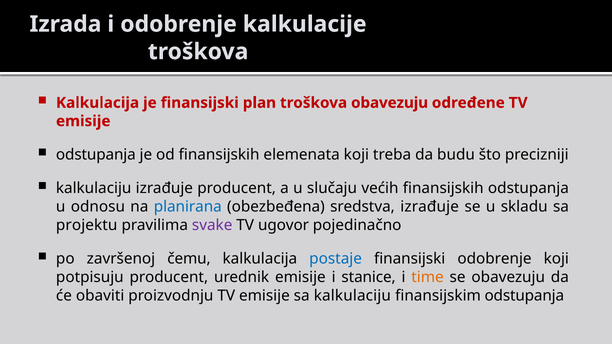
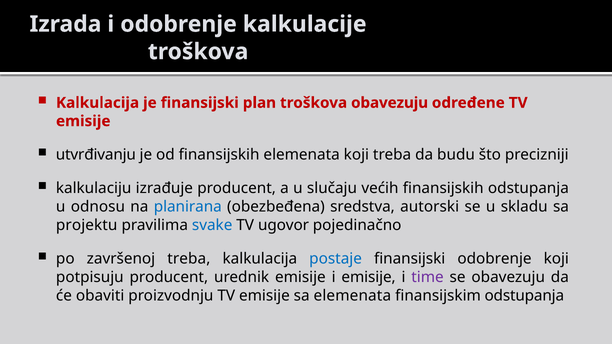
odstupanja: odstupanja -> utvrđivanju (96, 155)
sredstva izrađuje: izrađuje -> autorski (430, 207)
svake colour: purple -> blue (212, 225)
završenoj čemu: čemu -> treba (189, 259)
i stanice: stanice -> emisije (369, 277)
time colour: orange -> purple (428, 277)
sa kalkulaciju: kalkulaciju -> elemenata (352, 296)
